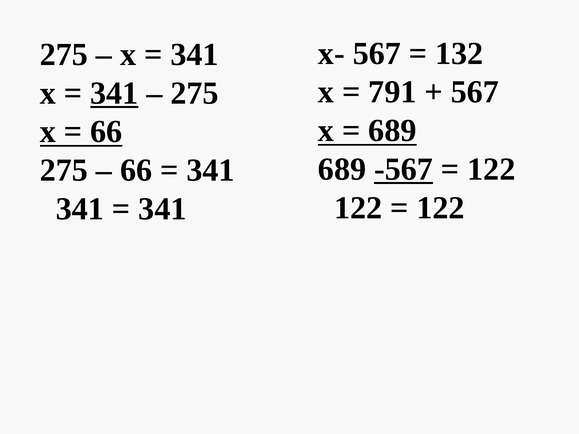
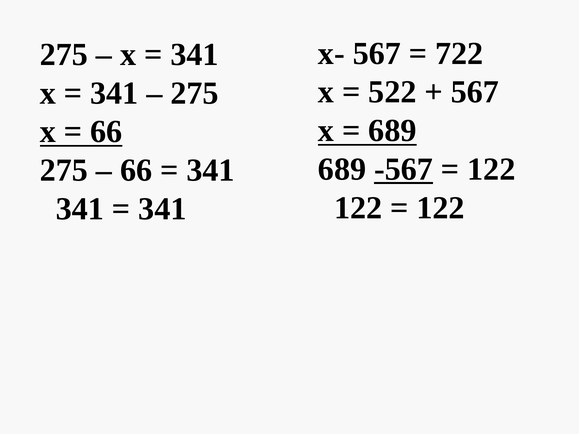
132: 132 -> 722 (459, 54)
791: 791 -> 522 (392, 92)
341 underline: present -> none (114, 93)
